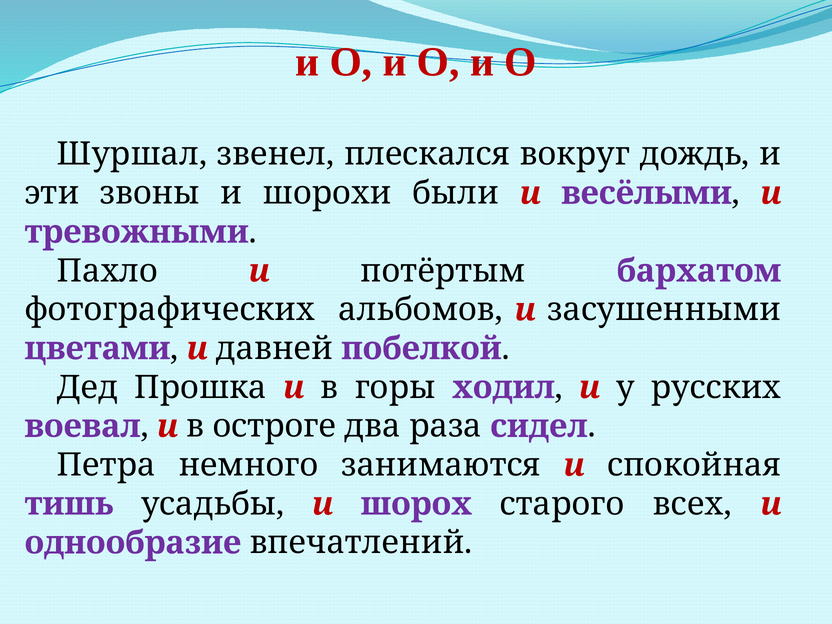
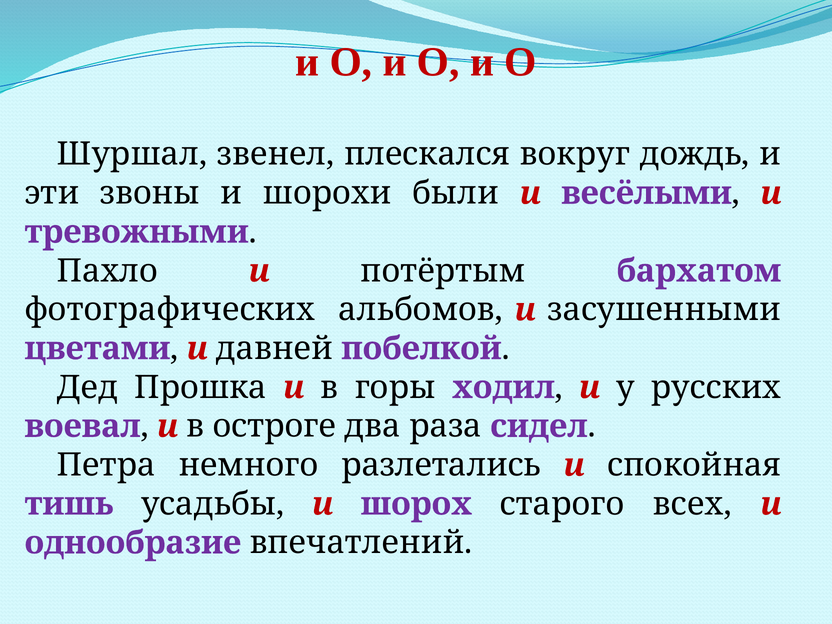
занимаются: занимаются -> разлетались (441, 465)
